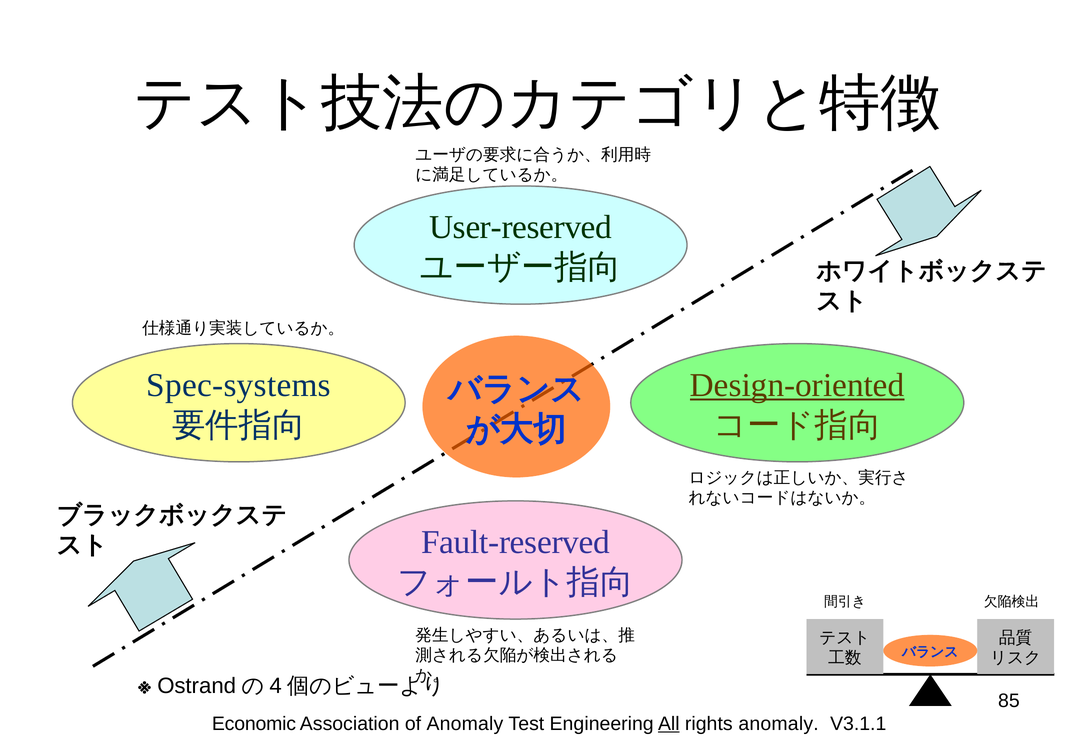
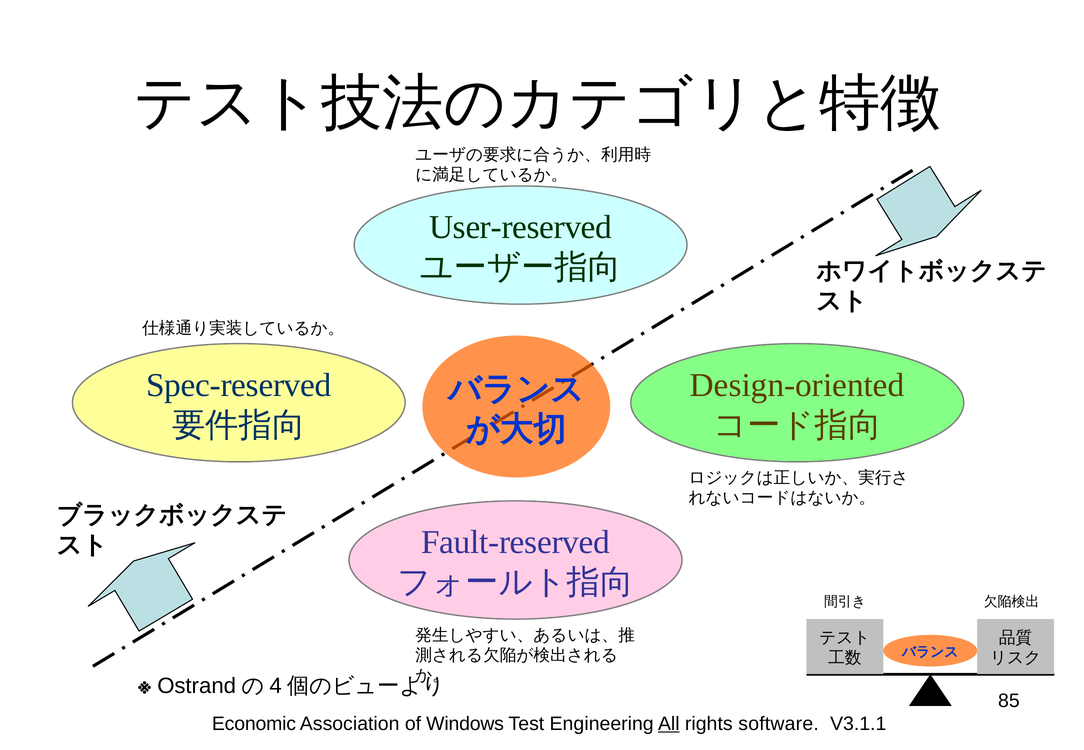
Spec-systems: Spec-systems -> Spec-reserved (239, 385)
Design-oriented underline: present -> none (797, 385)
of Anomaly: Anomaly -> Windows (465, 724)
rights anomaly: anomaly -> software (779, 724)
